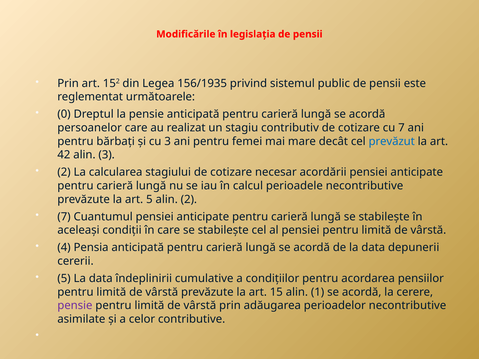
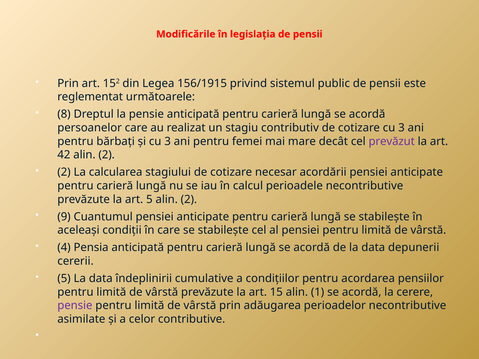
156/1935: 156/1935 -> 156/1915 (202, 83)
0: 0 -> 8 (64, 114)
cotizare cu 7: 7 -> 3 (401, 128)
prevăzut colour: blue -> purple (392, 141)
42 alin 3: 3 -> 2 (107, 155)
7: 7 -> 9 (64, 217)
